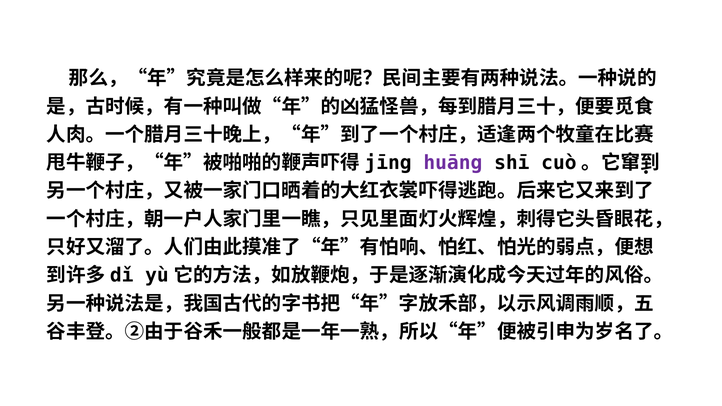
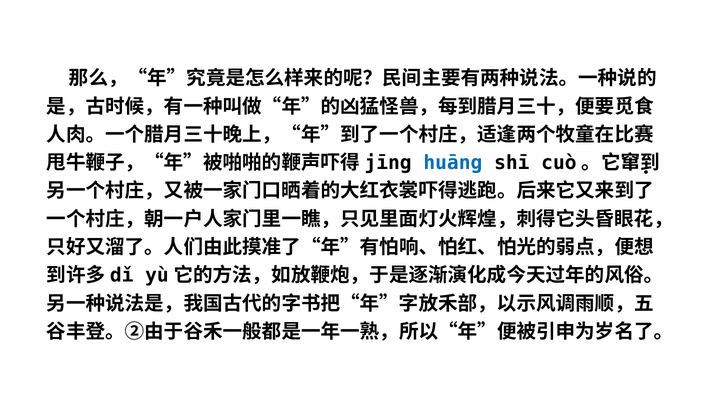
huāng colour: purple -> blue (453, 163)
